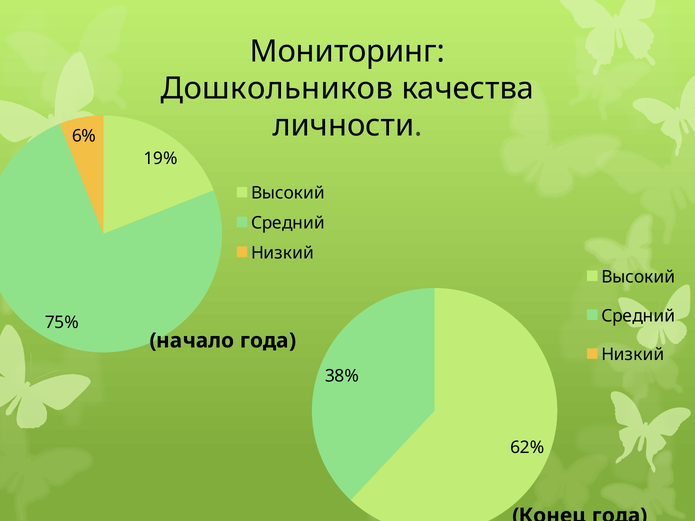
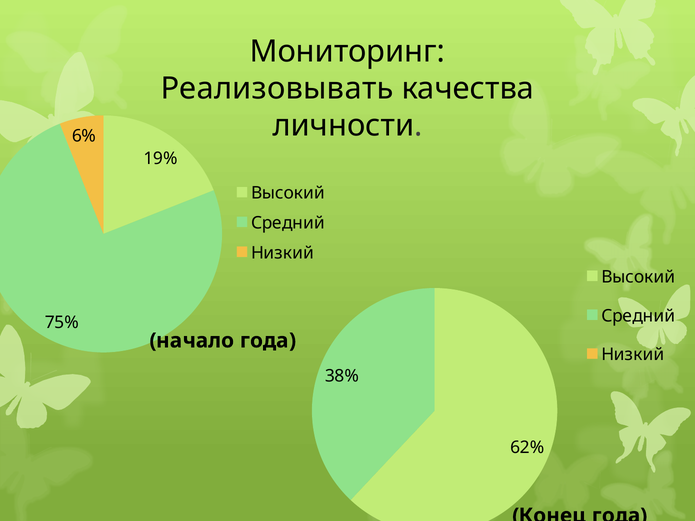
Дошкольников: Дошкольников -> Реализовывать (277, 89)
